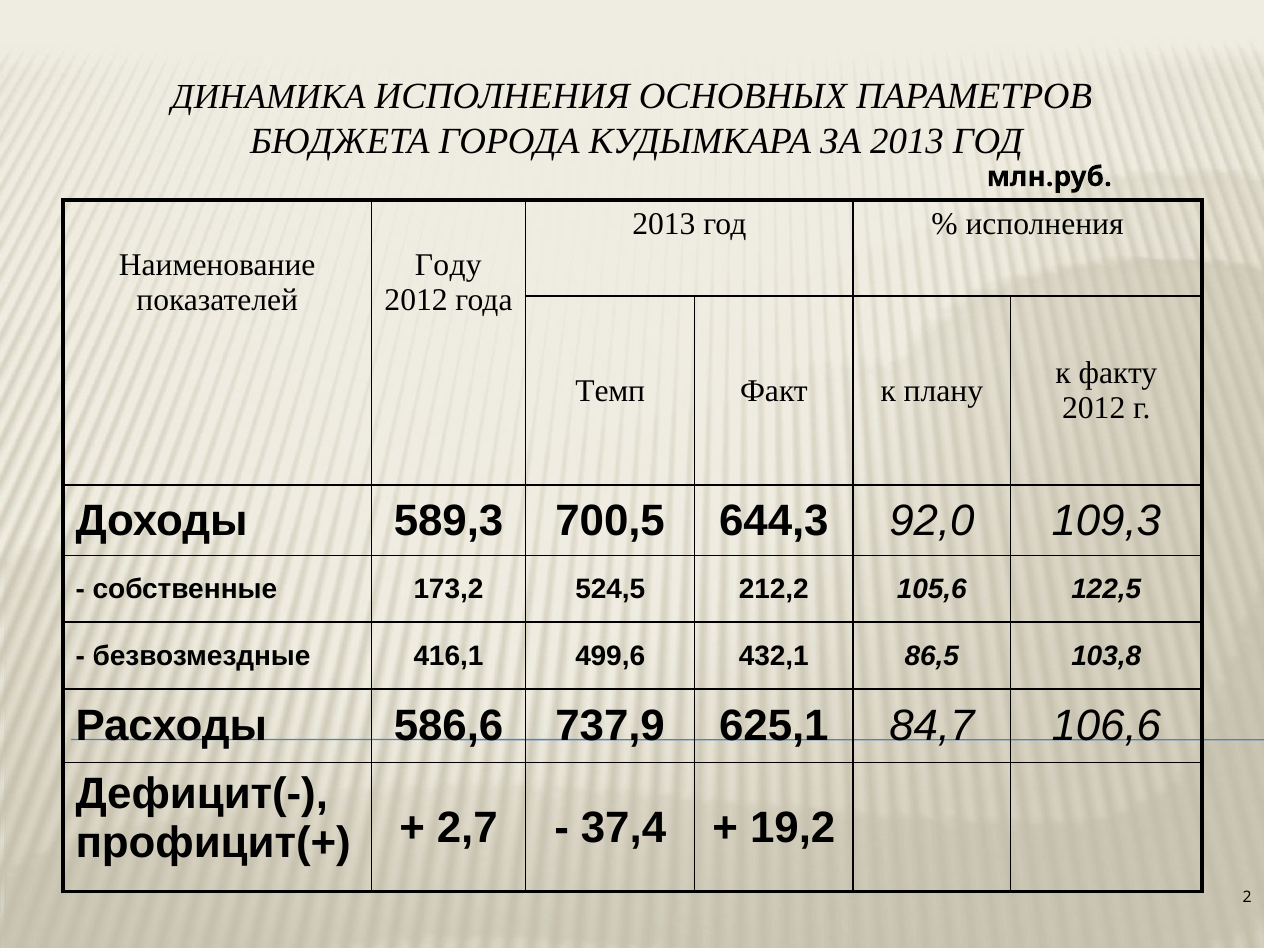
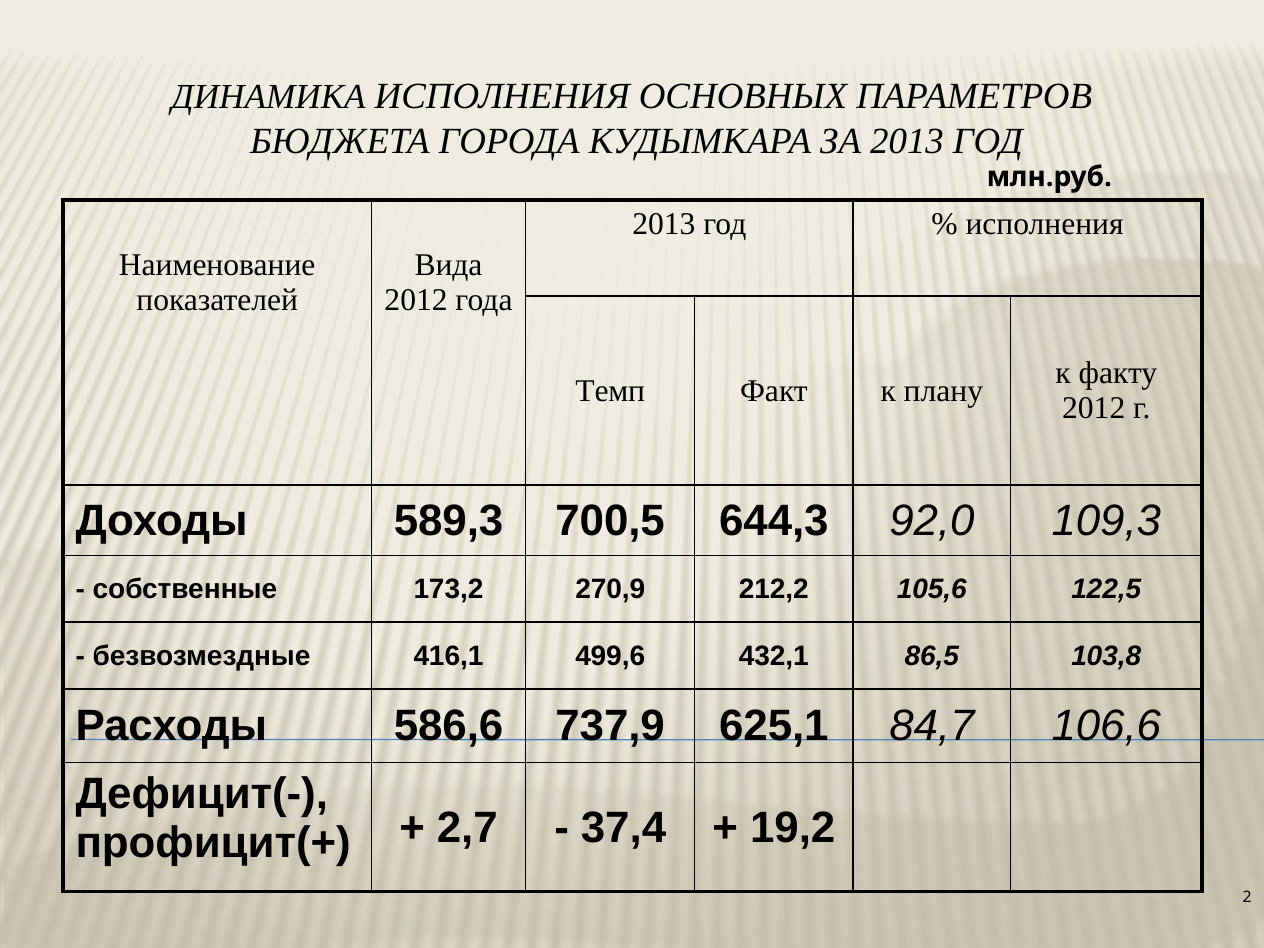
Году: Году -> Вида (449, 266)
524,5: 524,5 -> 270,9 (610, 589)
